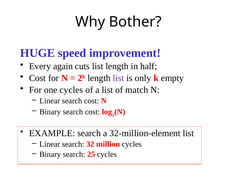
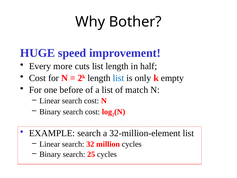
again: again -> more (63, 66)
list colour: purple -> blue (118, 78)
one cycles: cycles -> before (71, 90)
